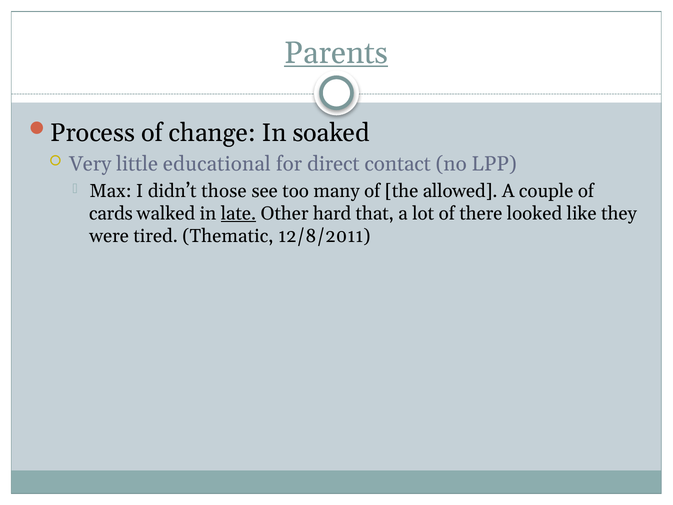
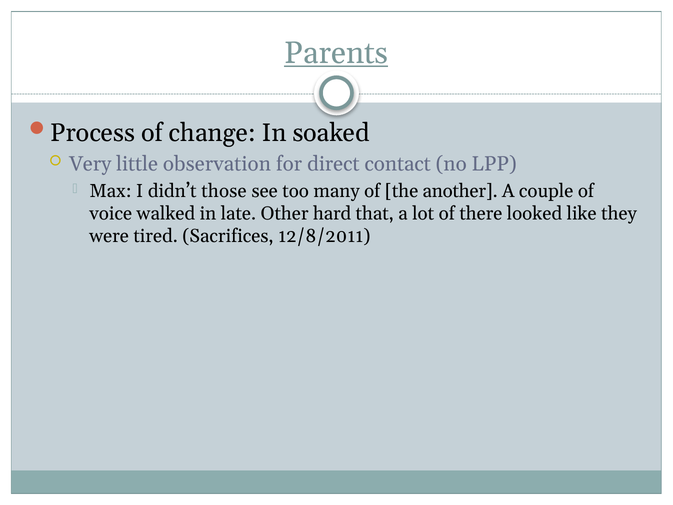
educational: educational -> observation (217, 164)
allowed: allowed -> another (460, 191)
cards: cards -> voice (111, 214)
late underline: present -> none (238, 214)
Thematic: Thematic -> Sacrifices (228, 236)
